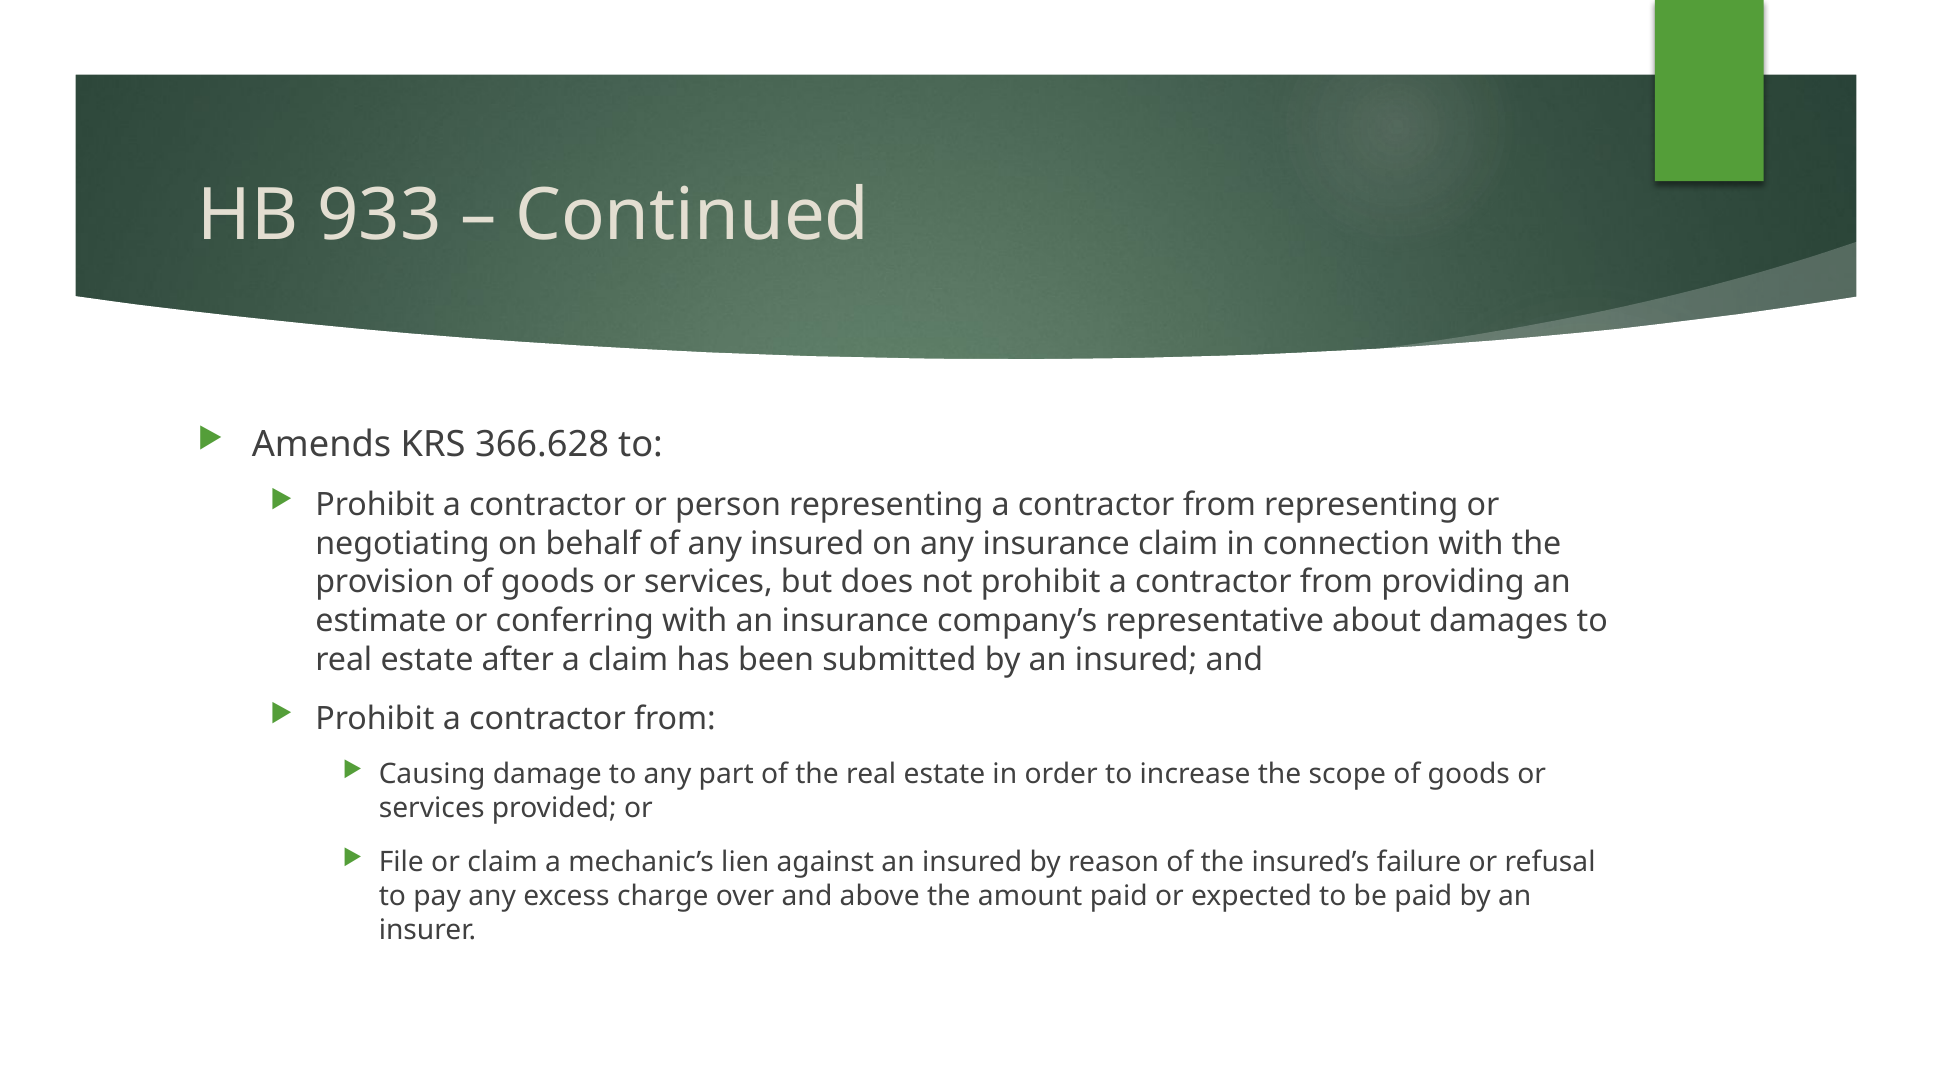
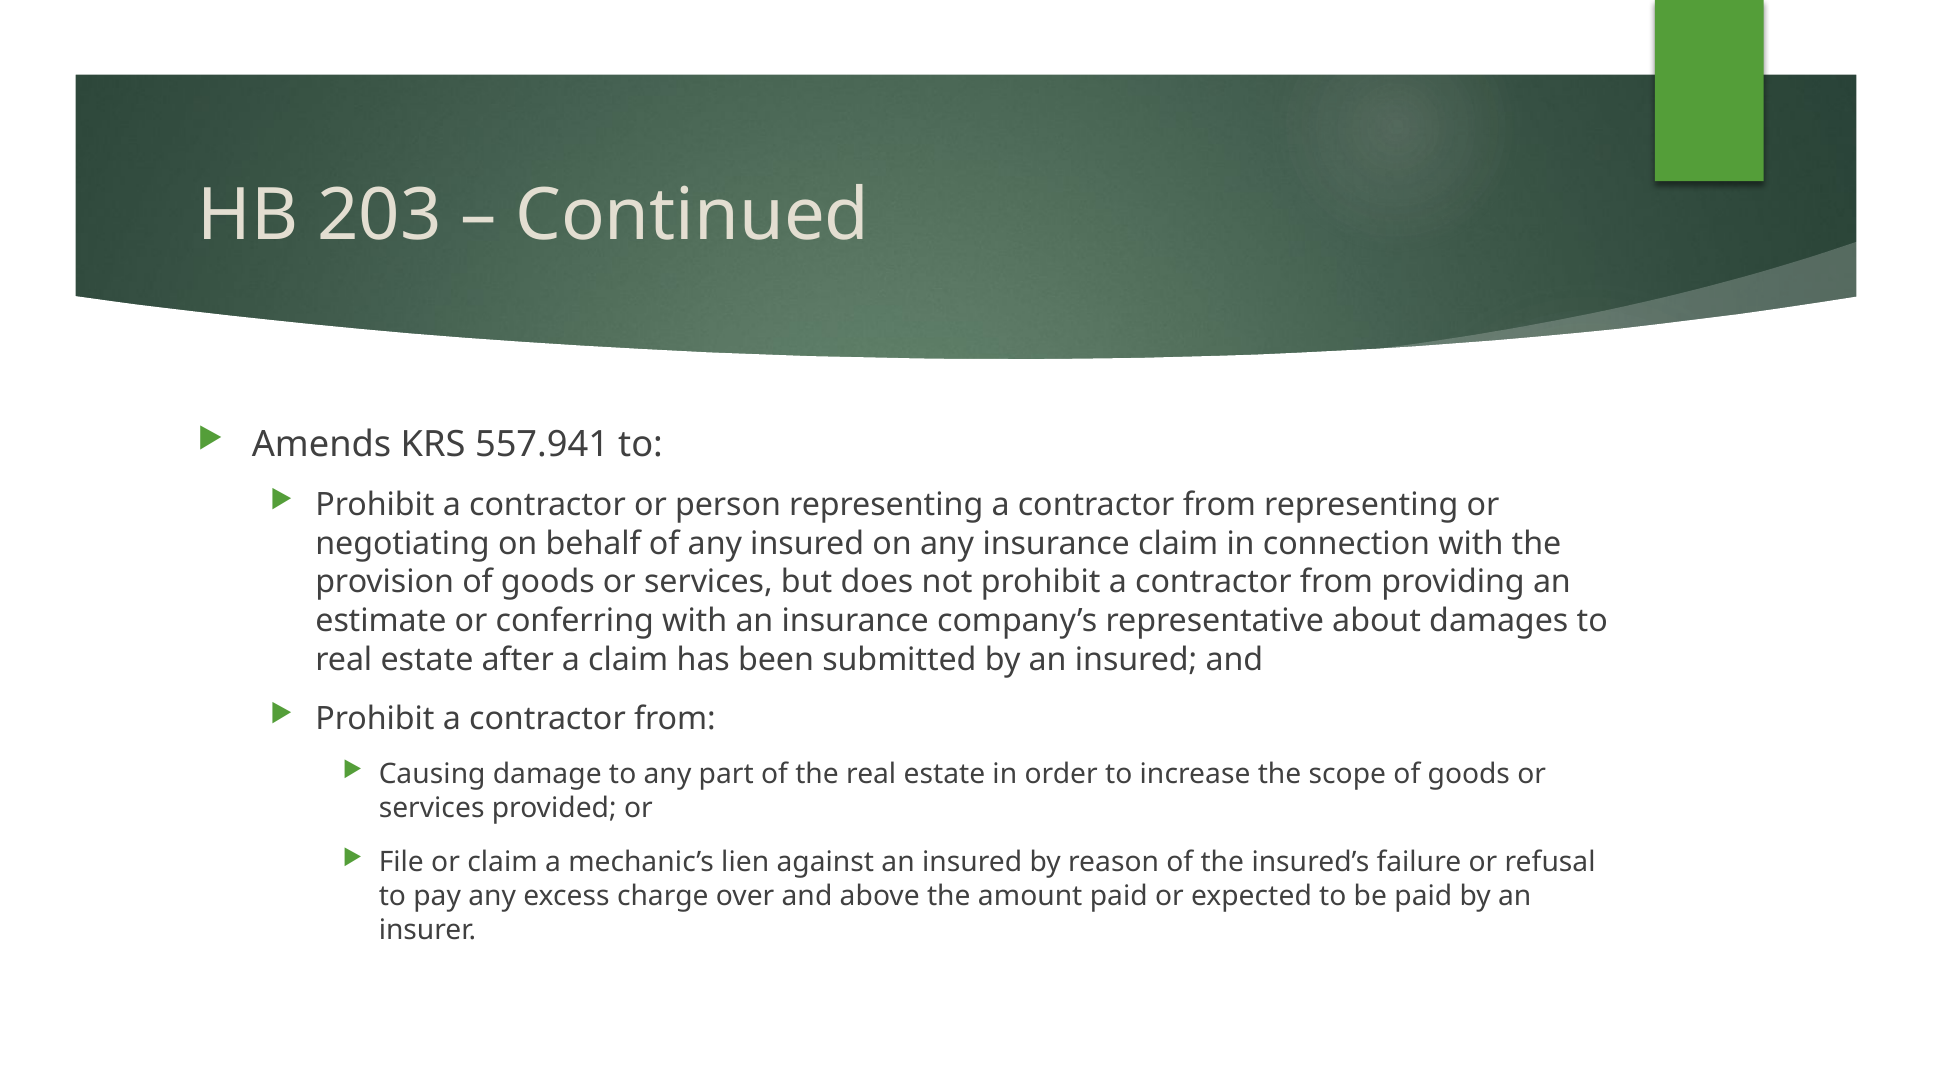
933: 933 -> 203 (379, 215)
366.628: 366.628 -> 557.941 (542, 444)
